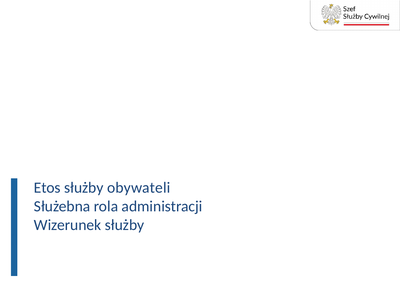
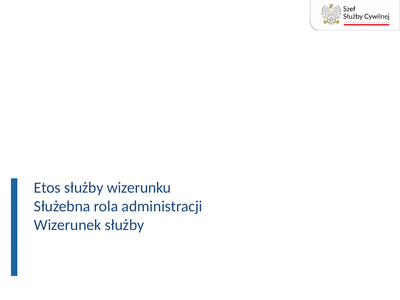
obywateli: obywateli -> wizerunku (139, 188)
